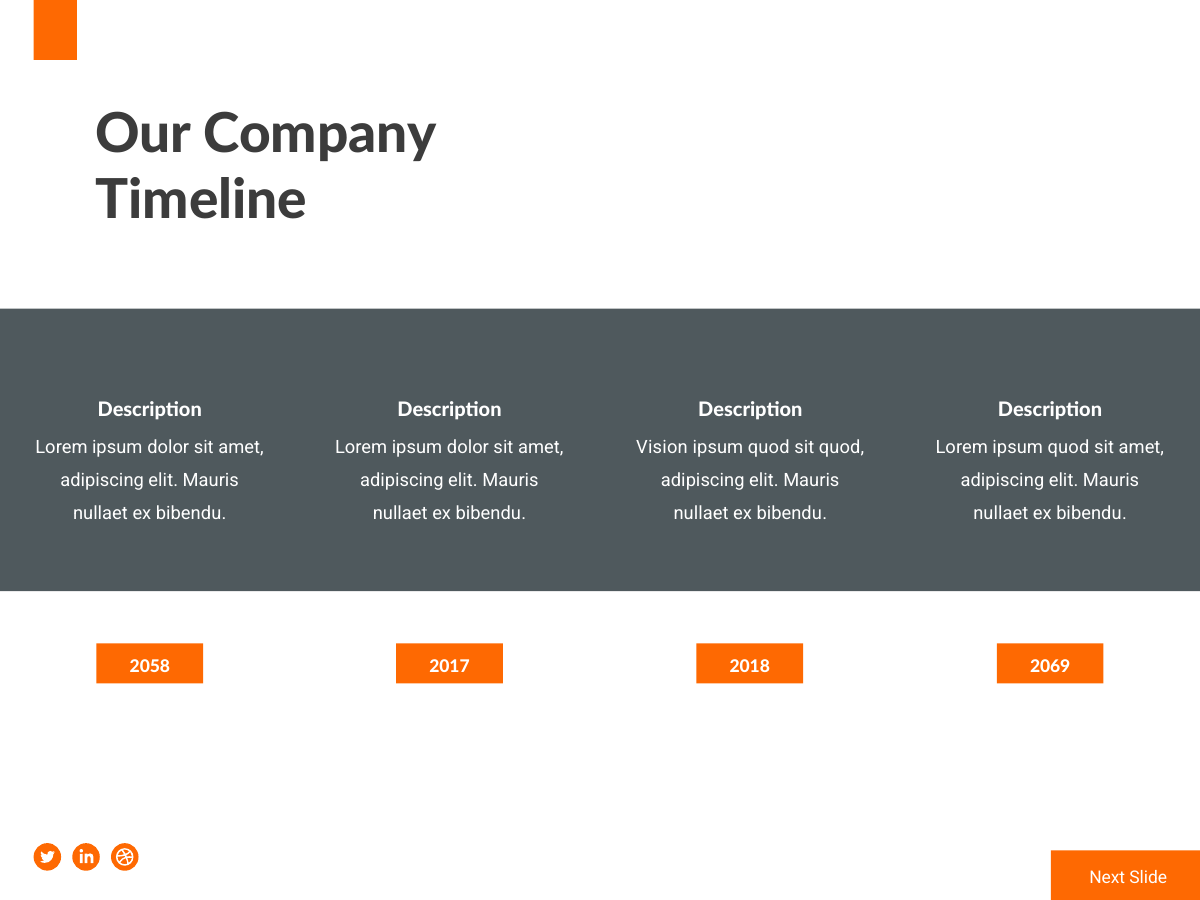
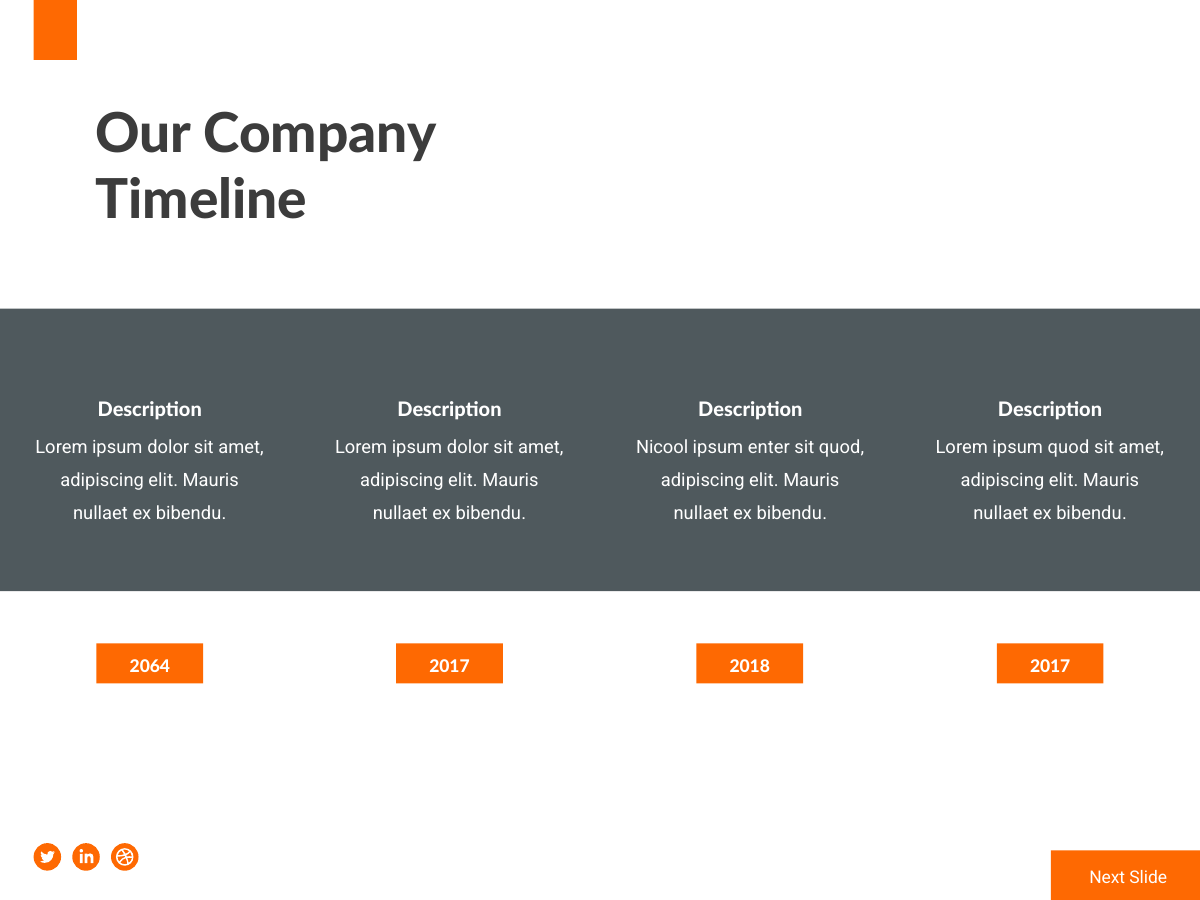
Vision: Vision -> Nicool (662, 447)
quod: quod -> enter (769, 447)
2058: 2058 -> 2064 (150, 667)
2018 2069: 2069 -> 2017 (1050, 667)
